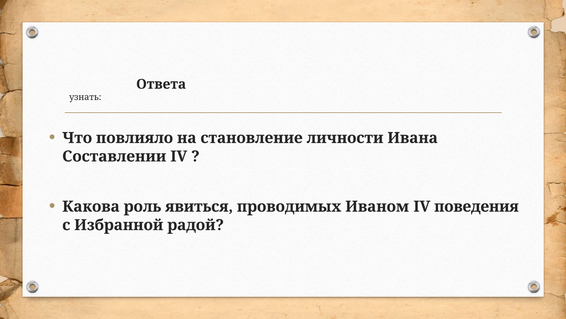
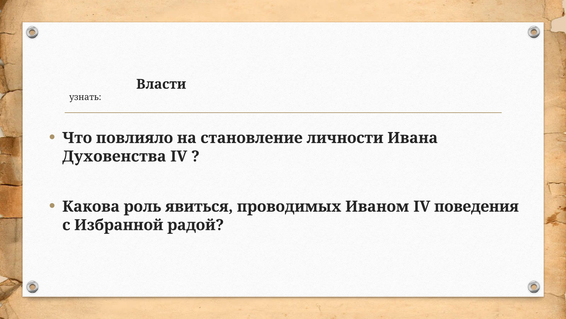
Ответа: Ответа -> Власти (161, 84)
Составлении: Составлении -> Духовенства (114, 156)
